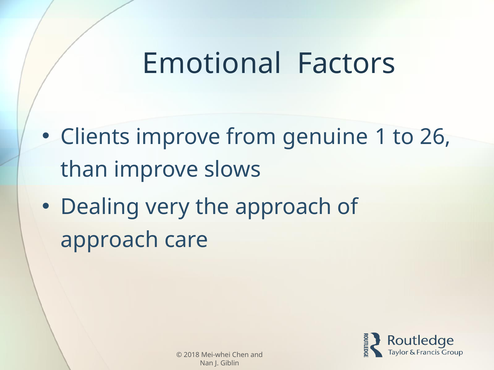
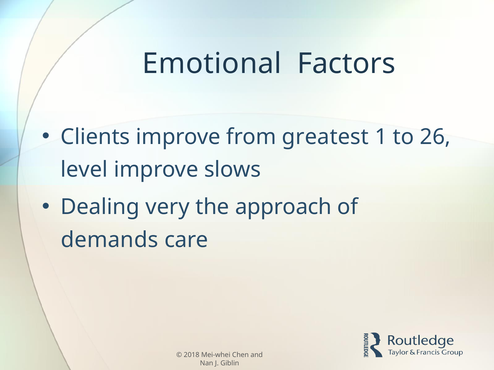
genuine: genuine -> greatest (325, 137)
than: than -> level (84, 170)
approach: approach -> demands (110, 240)
